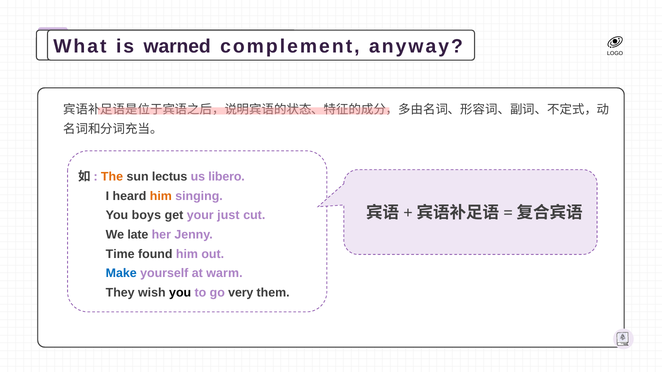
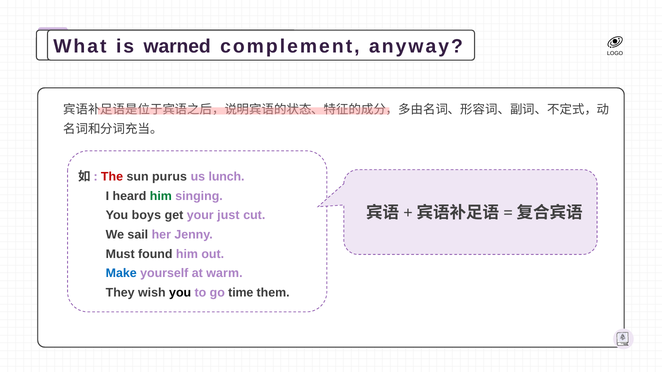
The colour: orange -> red (112, 177)
lectus: lectus -> purus (170, 177)
libero: libero -> lunch (227, 177)
him colour: orange -> green (161, 196)
late: late -> sail (138, 235)
Time: Time -> Must (120, 254)
very: very -> time (241, 293)
